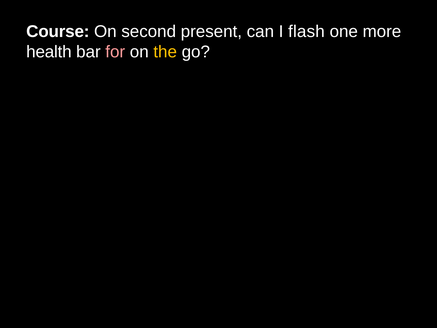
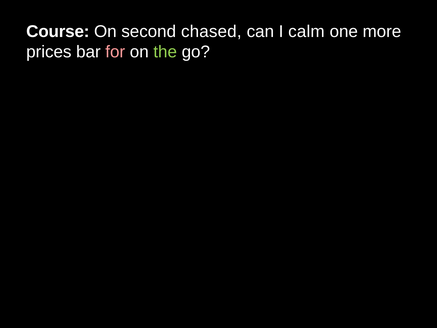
present: present -> chased (211, 31)
flash: flash -> calm (306, 31)
health: health -> prices (49, 52)
the colour: yellow -> light green (165, 52)
